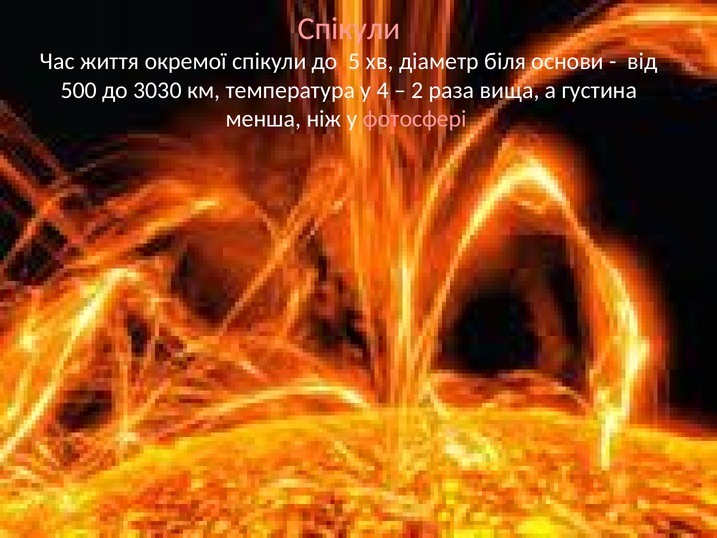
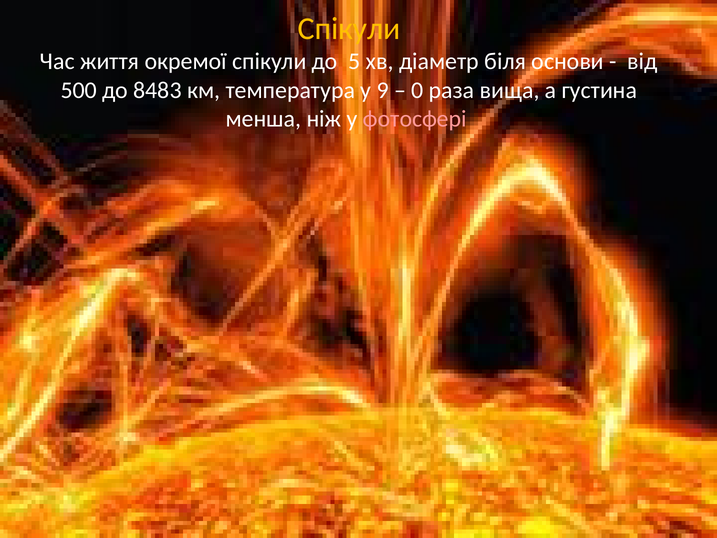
Спікули colour: pink -> yellow (349, 28)
3030: 3030 -> 8483 (157, 90)
4: 4 -> 9 (383, 90)
2: 2 -> 0 (417, 90)
